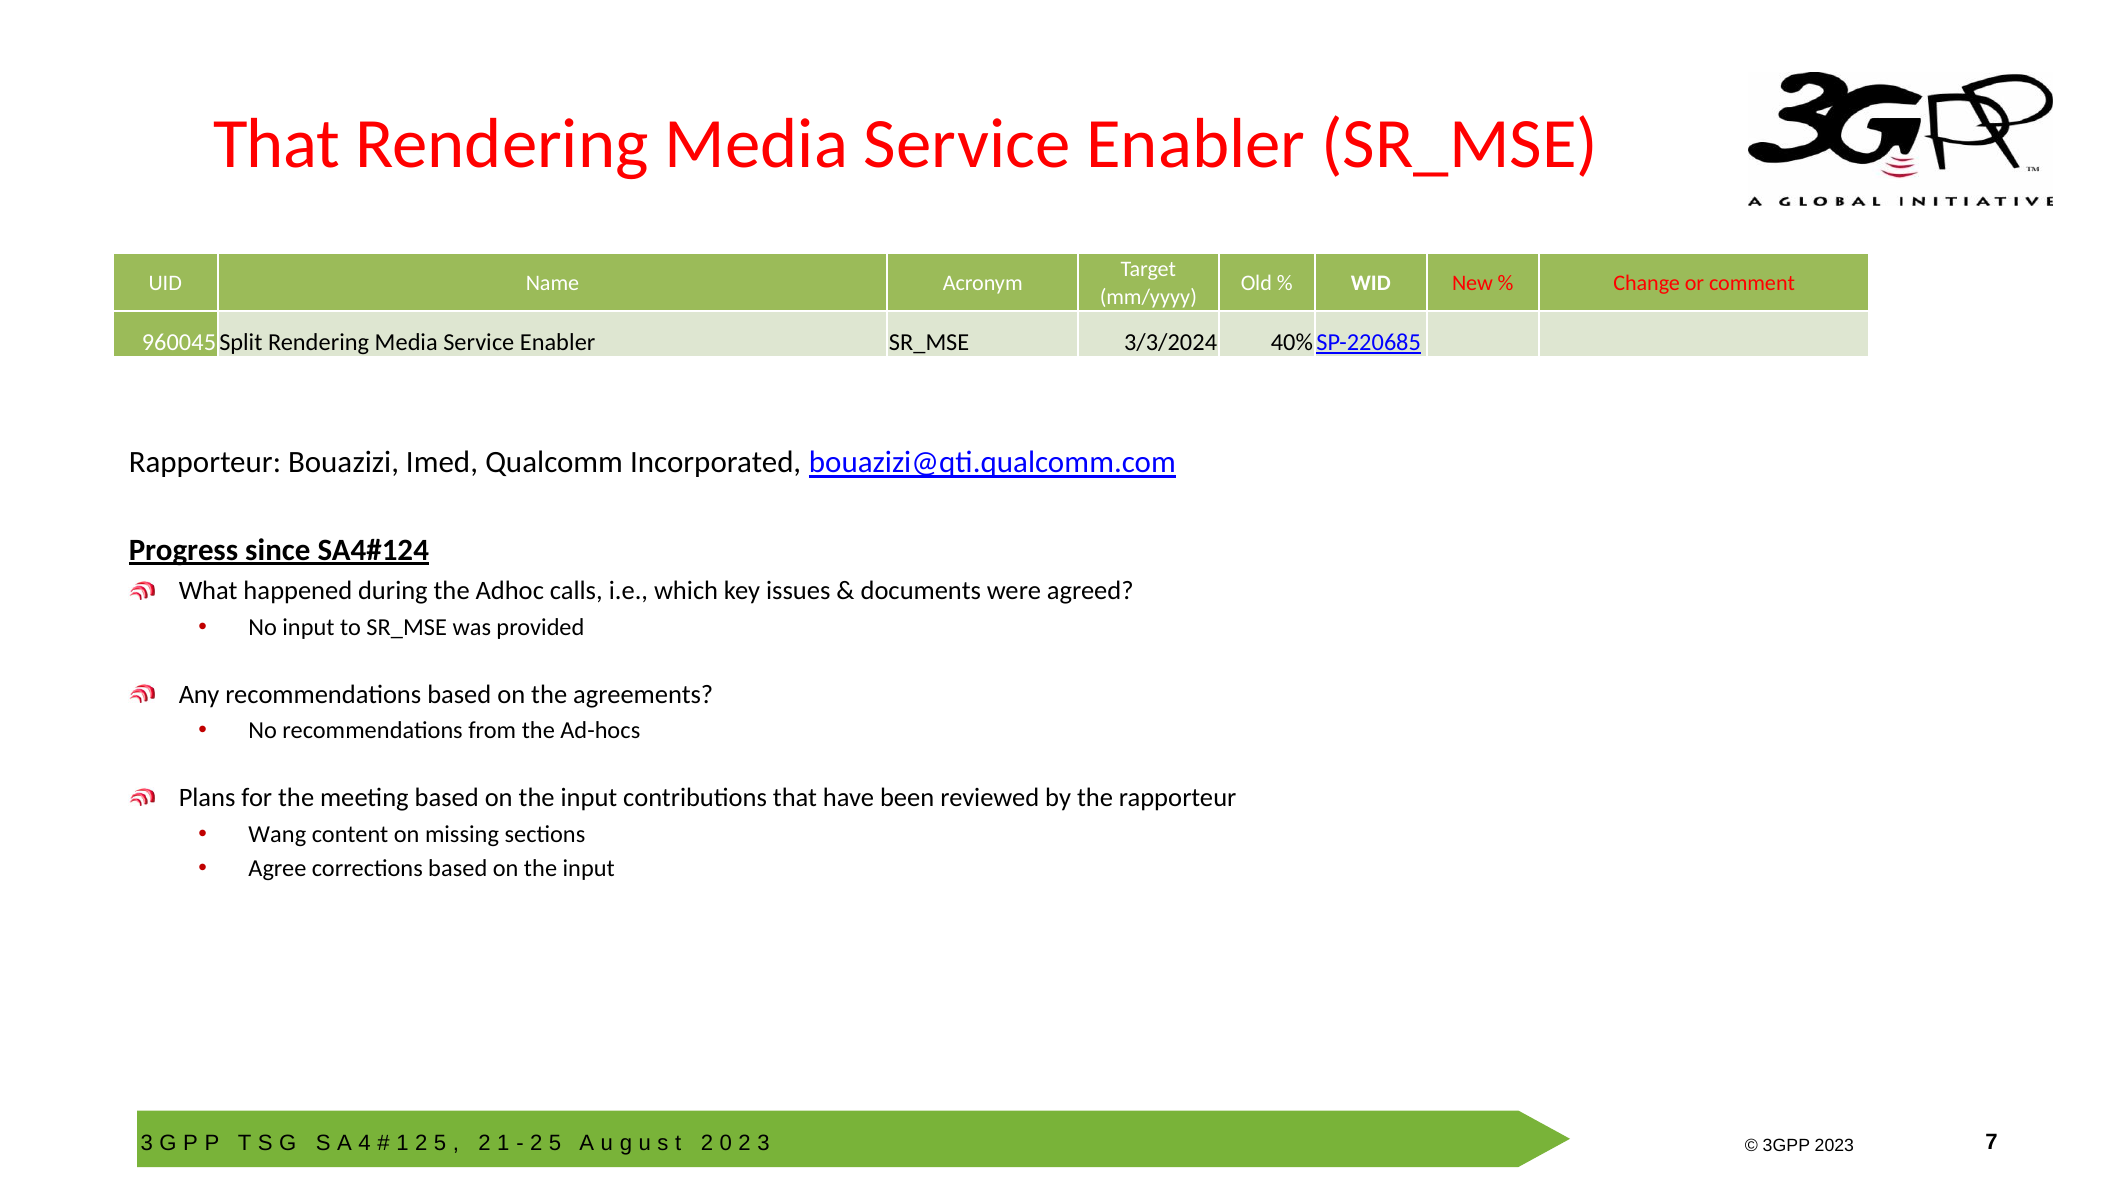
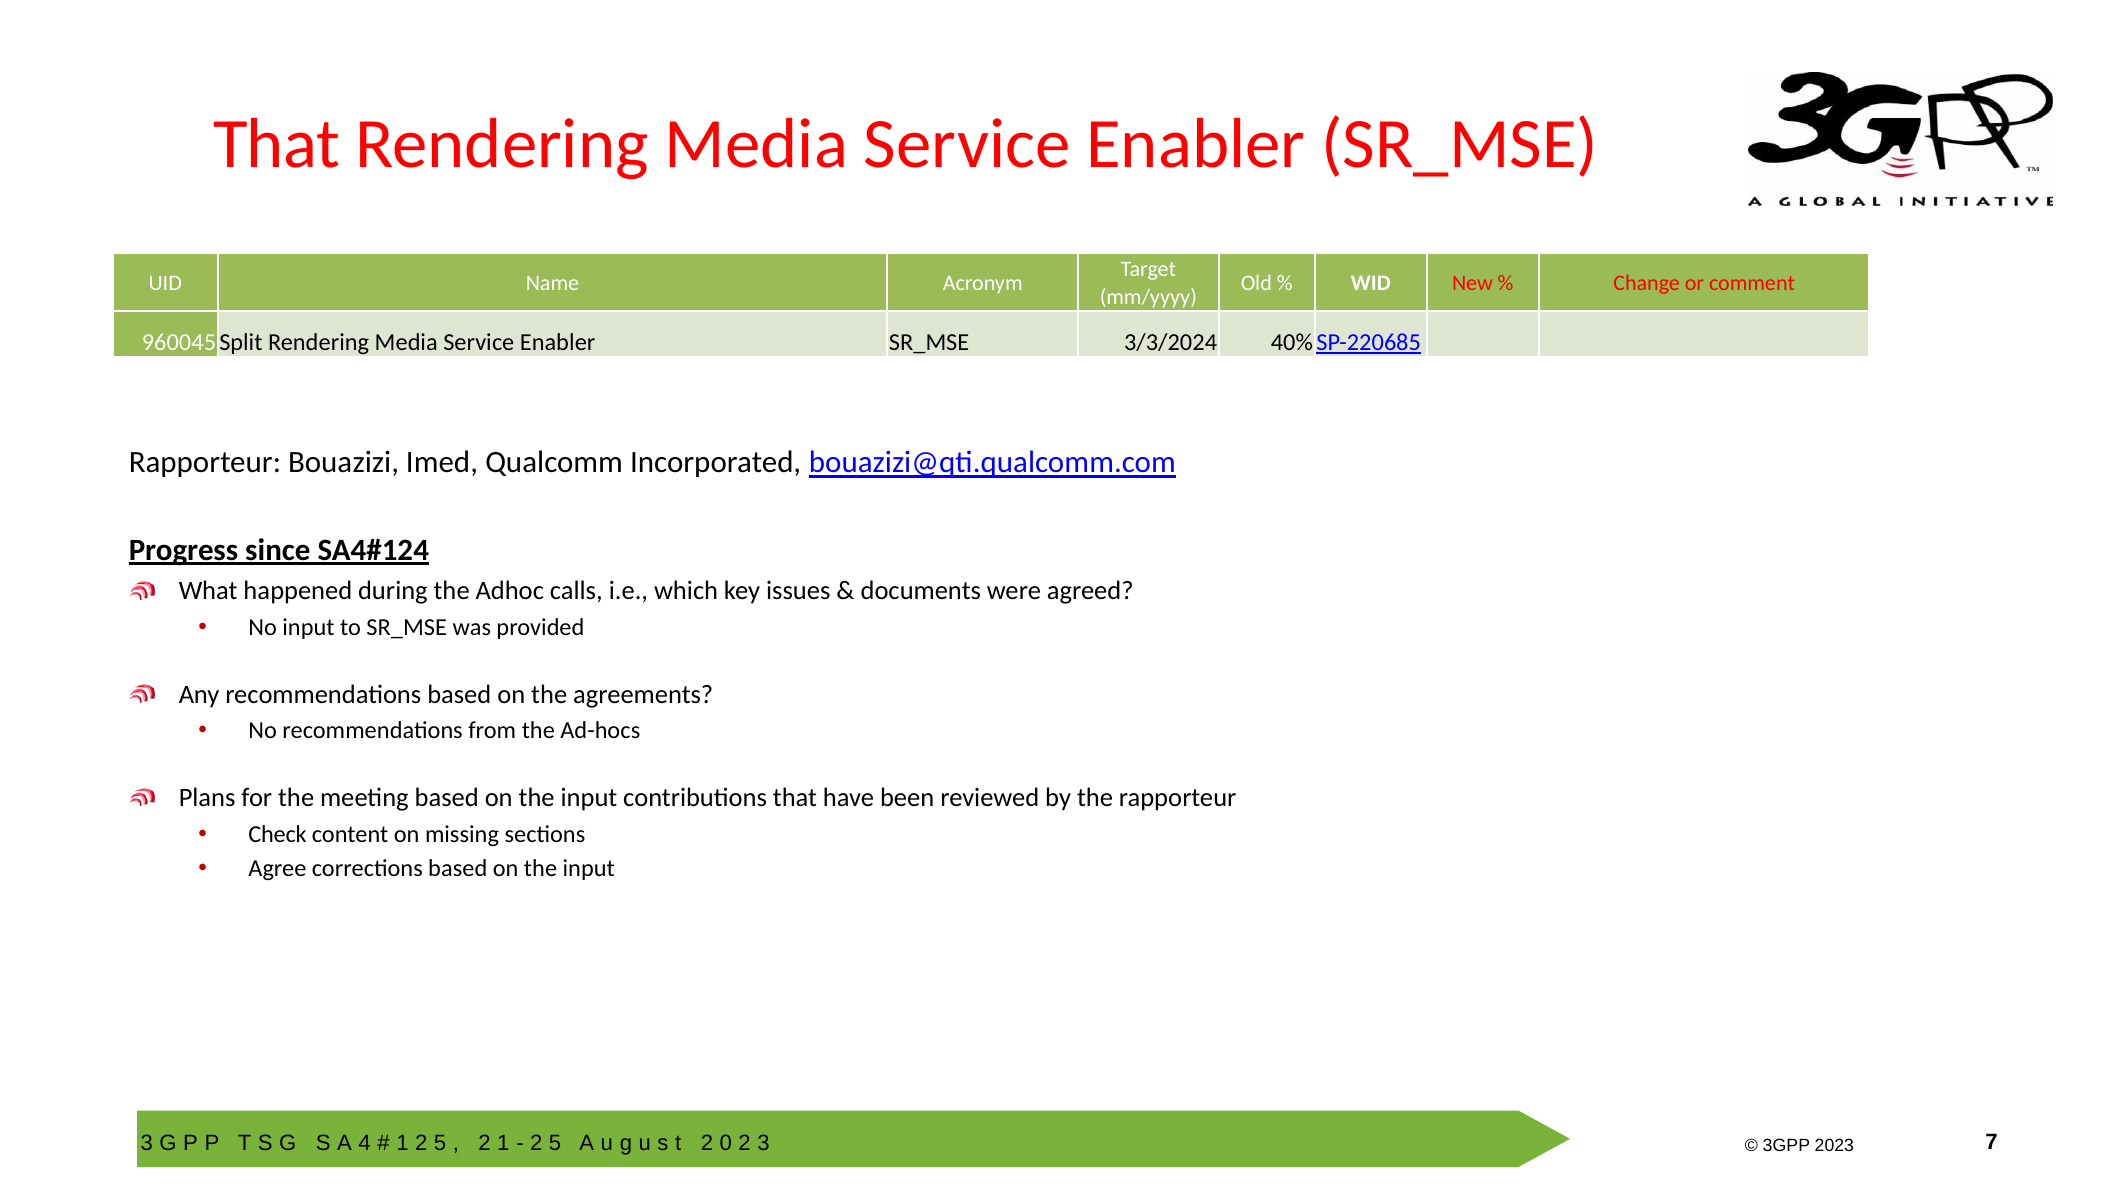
Wang: Wang -> Check (278, 834)
